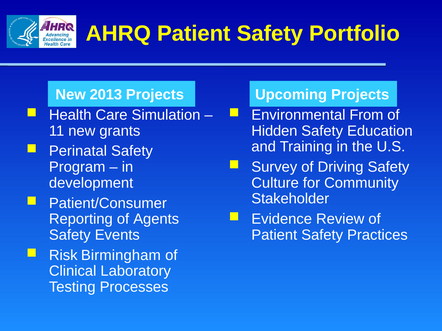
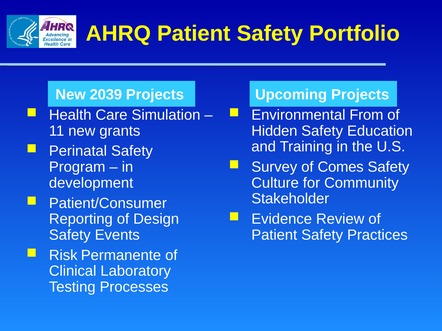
2013: 2013 -> 2039 (106, 95)
Driving: Driving -> Comes (341, 167)
Agents: Agents -> Design (156, 219)
Birmingham: Birmingham -> Permanente (121, 256)
